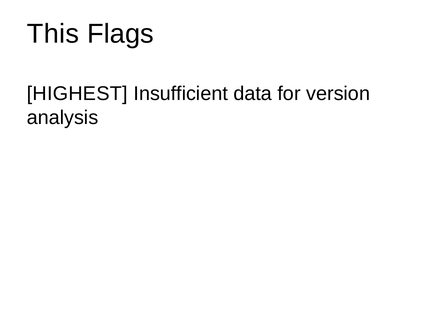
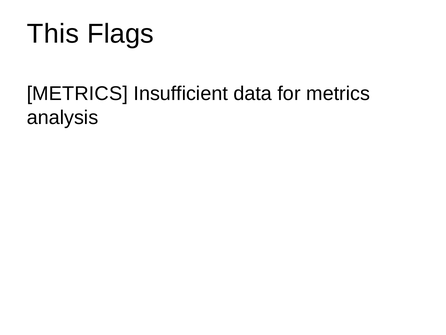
HIGHEST: HIGHEST -> METRICS (77, 94)
for version: version -> metrics (338, 94)
